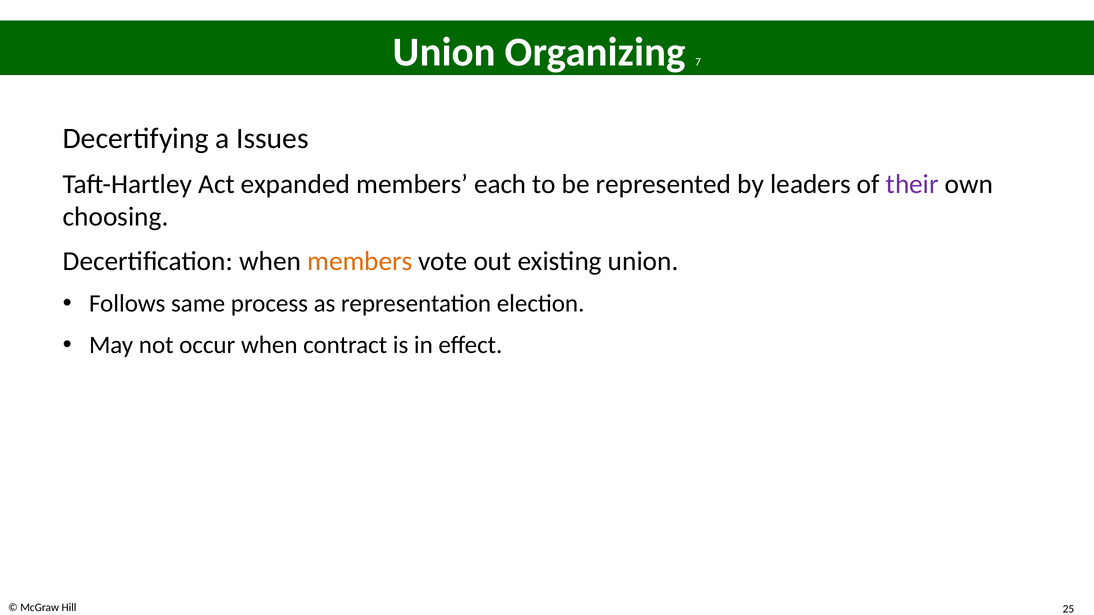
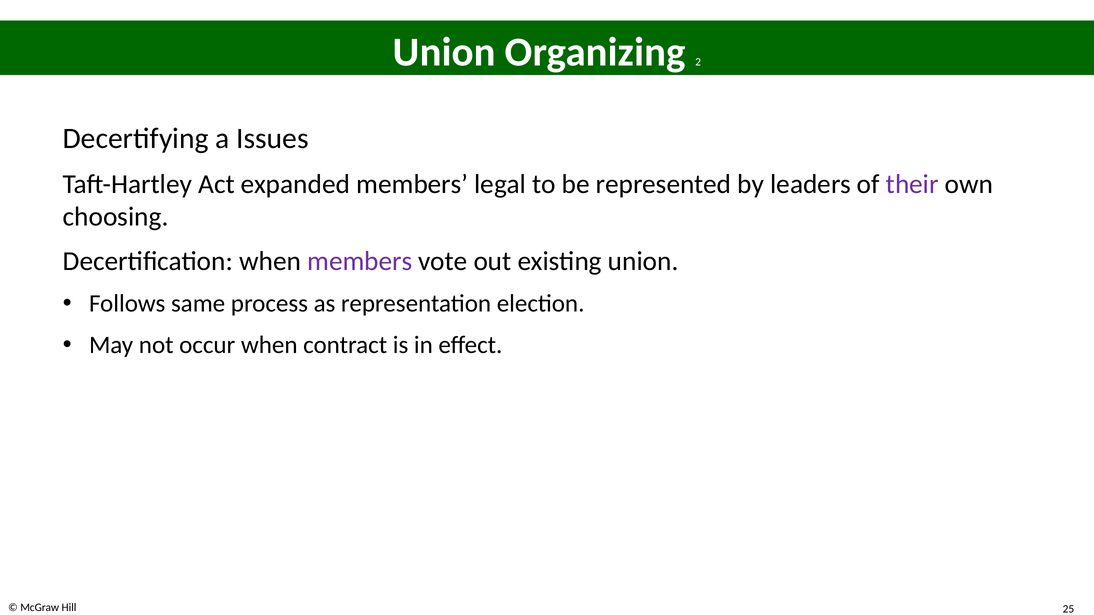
7: 7 -> 2 (698, 62)
each: each -> legal (500, 184)
members colour: orange -> purple (360, 261)
